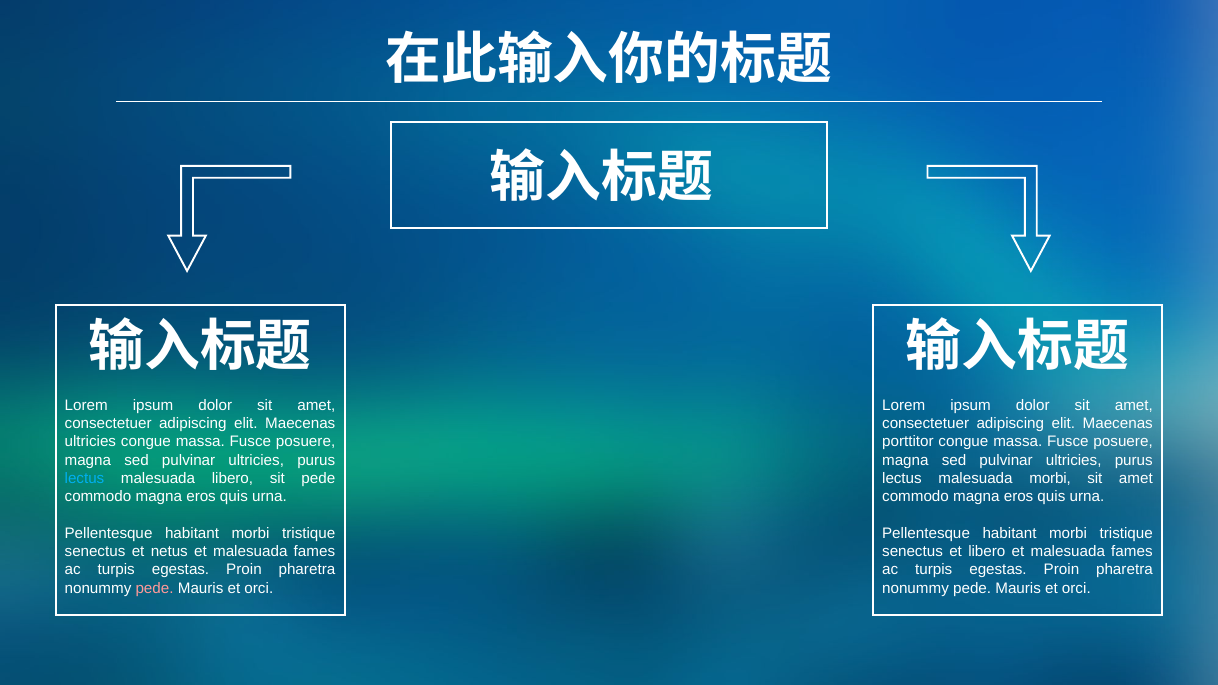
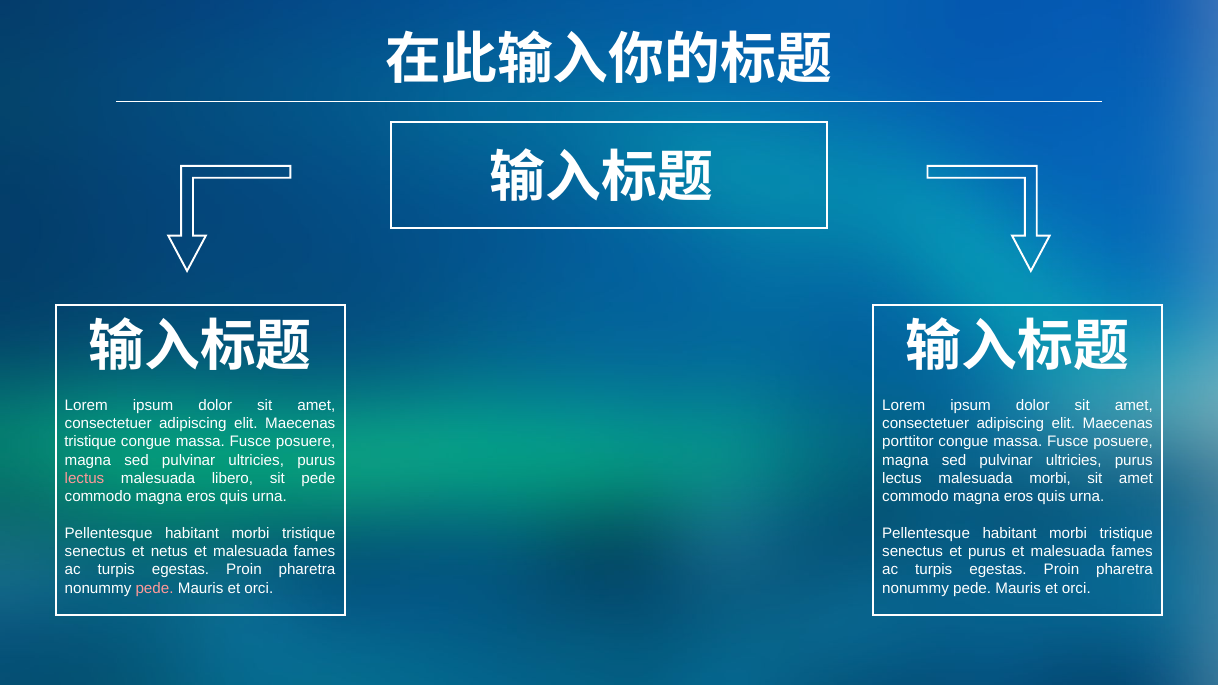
ultricies: ultricies -> tristique (90, 442)
lectus colour: light blue -> pink (84, 479)
et libero: libero -> purus (987, 552)
